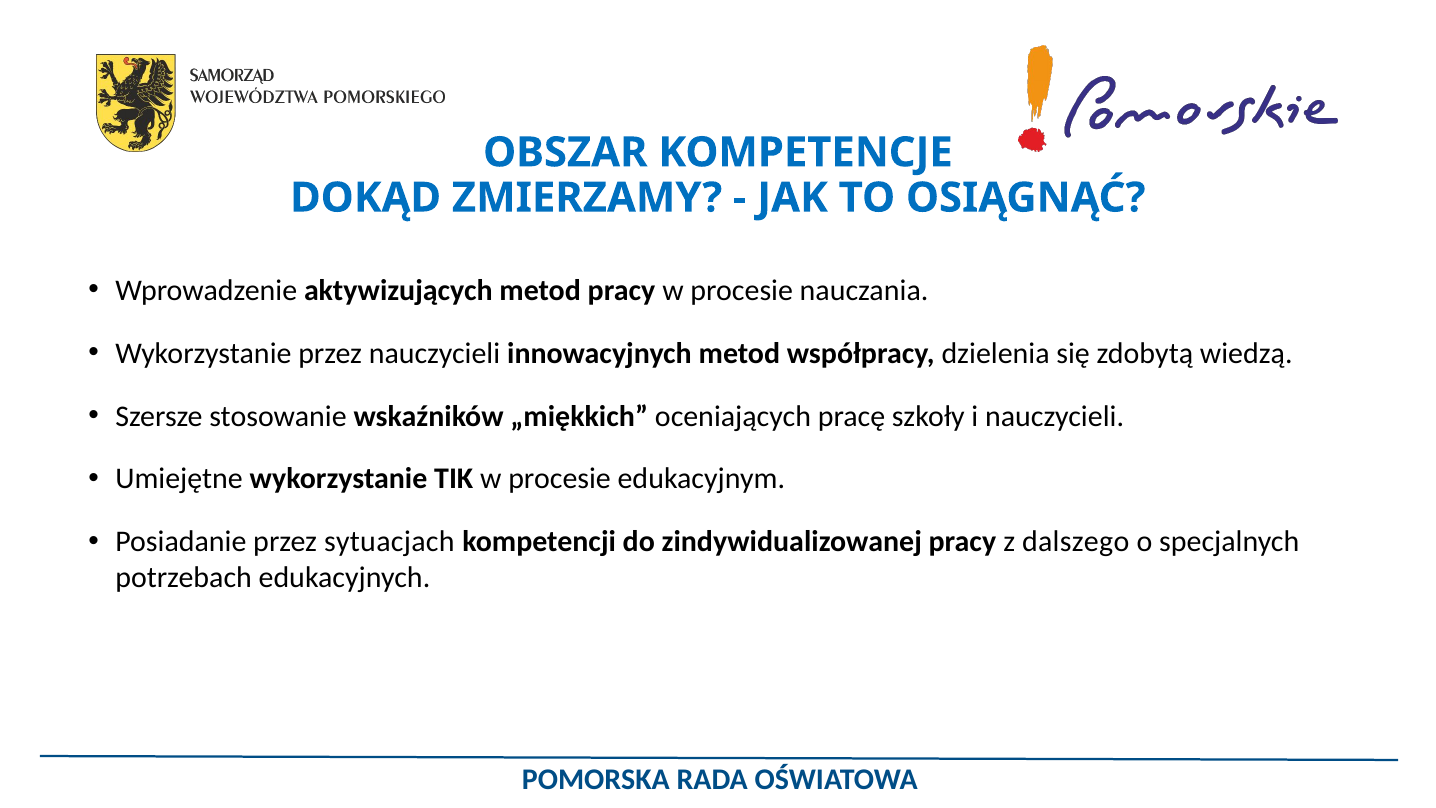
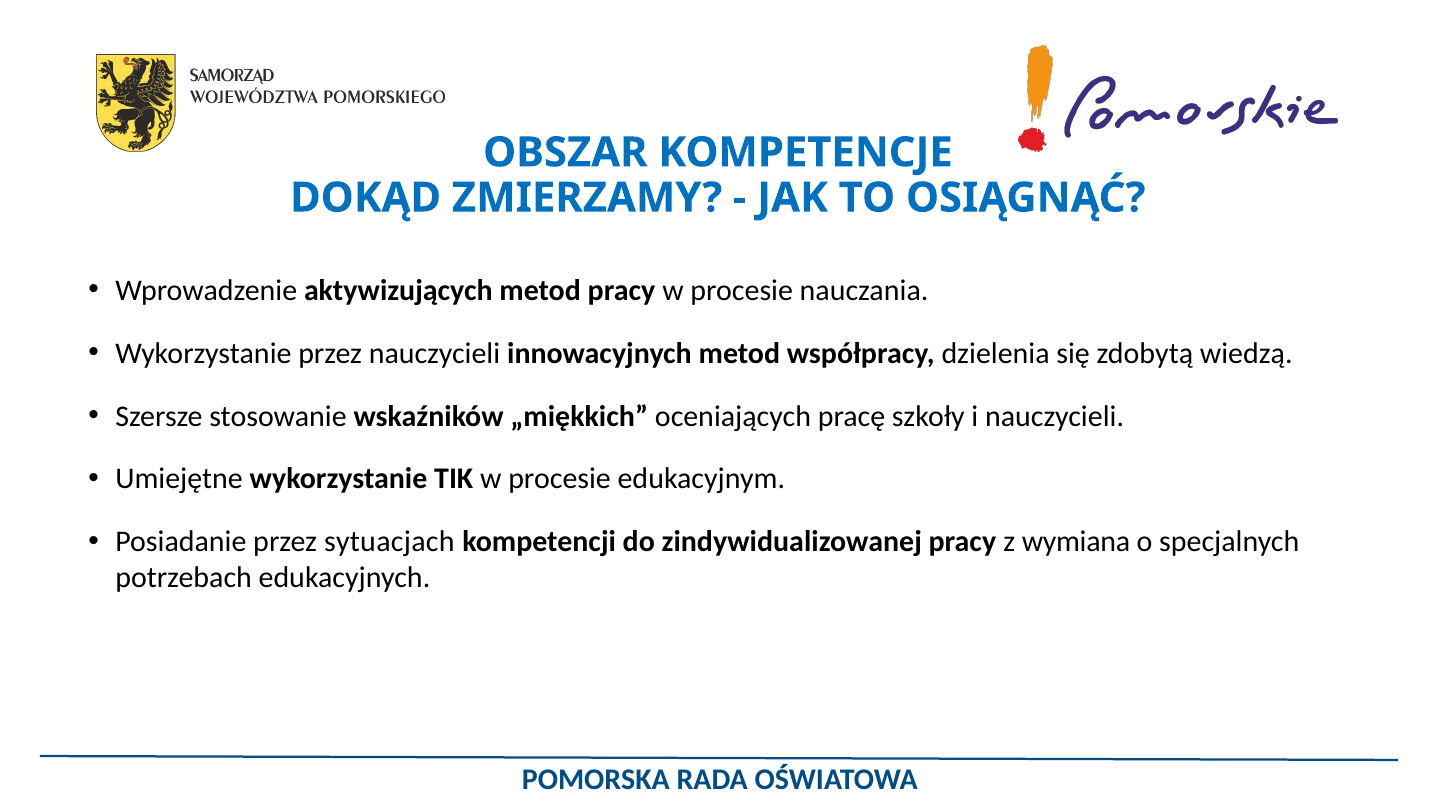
dalszego: dalszego -> wymiana (1076, 542)
